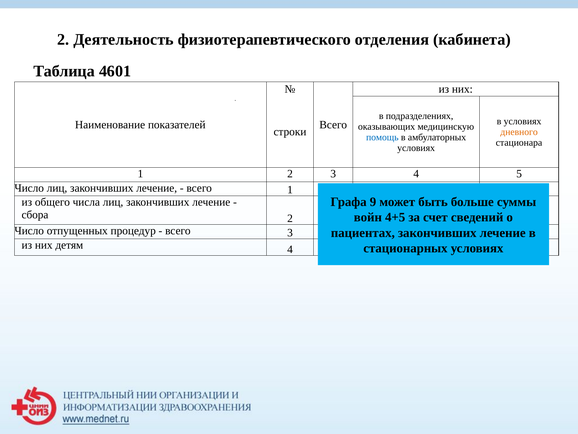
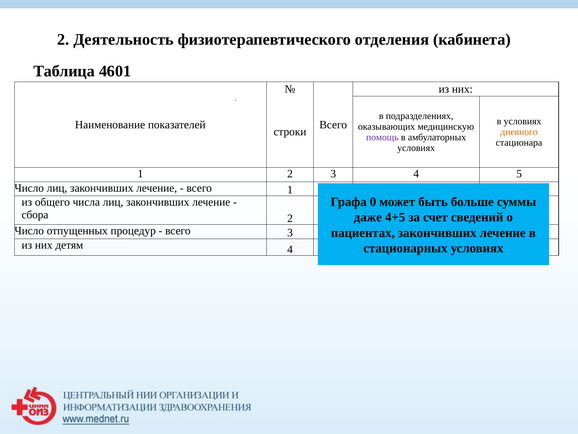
помощь colour: blue -> purple (382, 137)
9: 9 -> 0 (373, 202)
войн: войн -> даже (368, 217)
